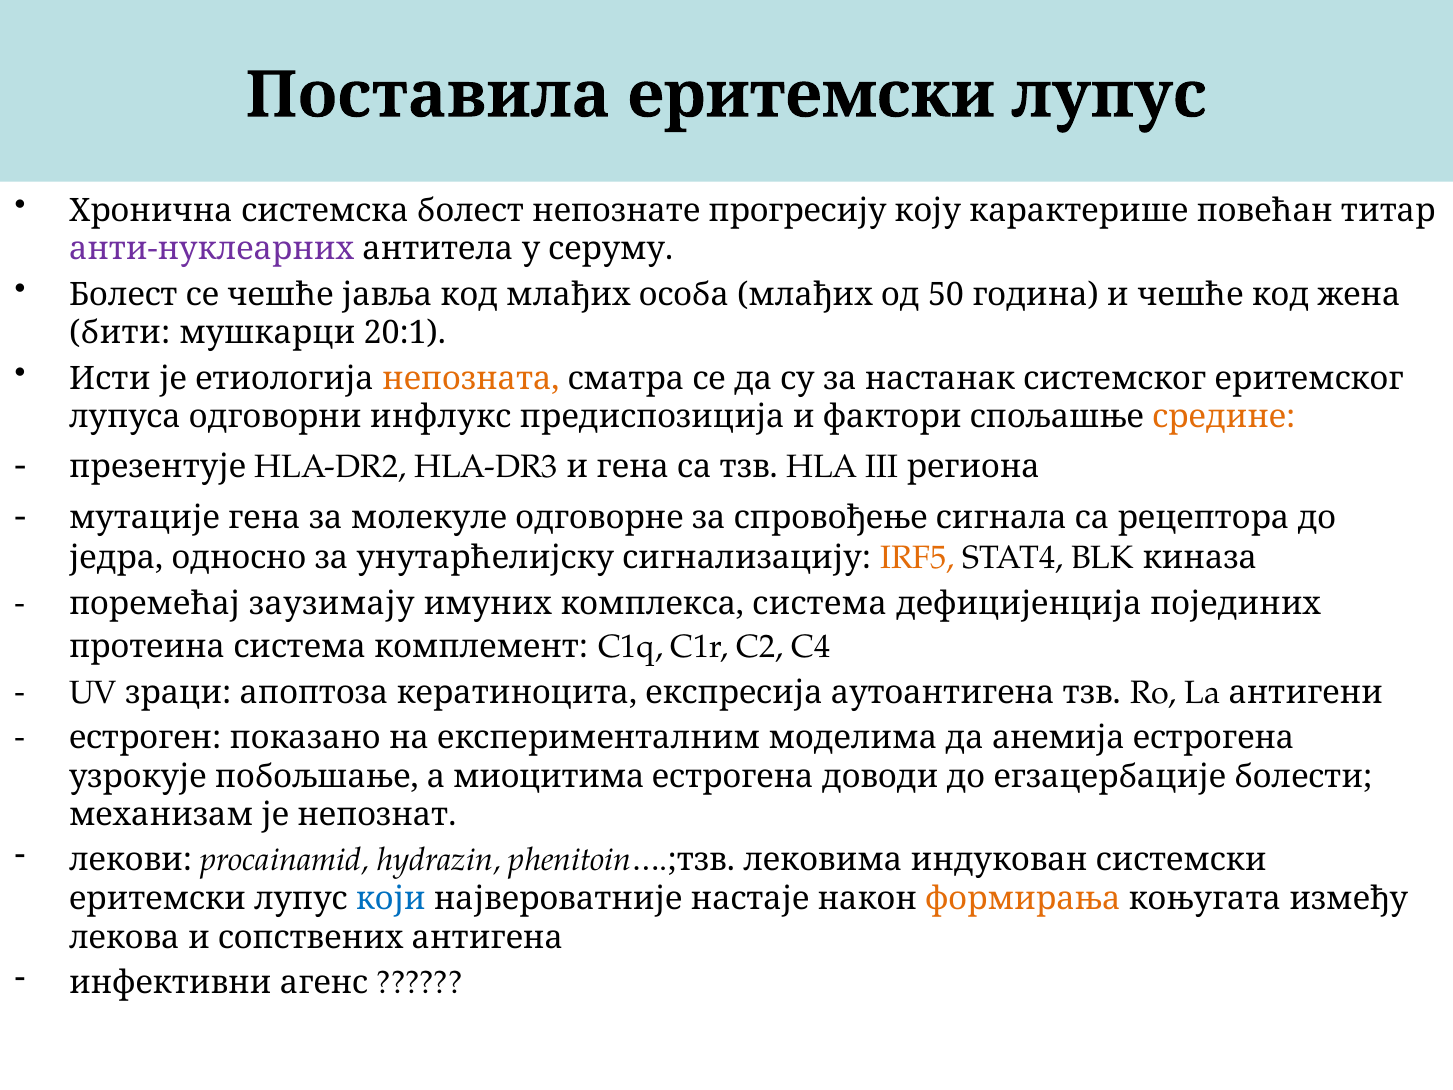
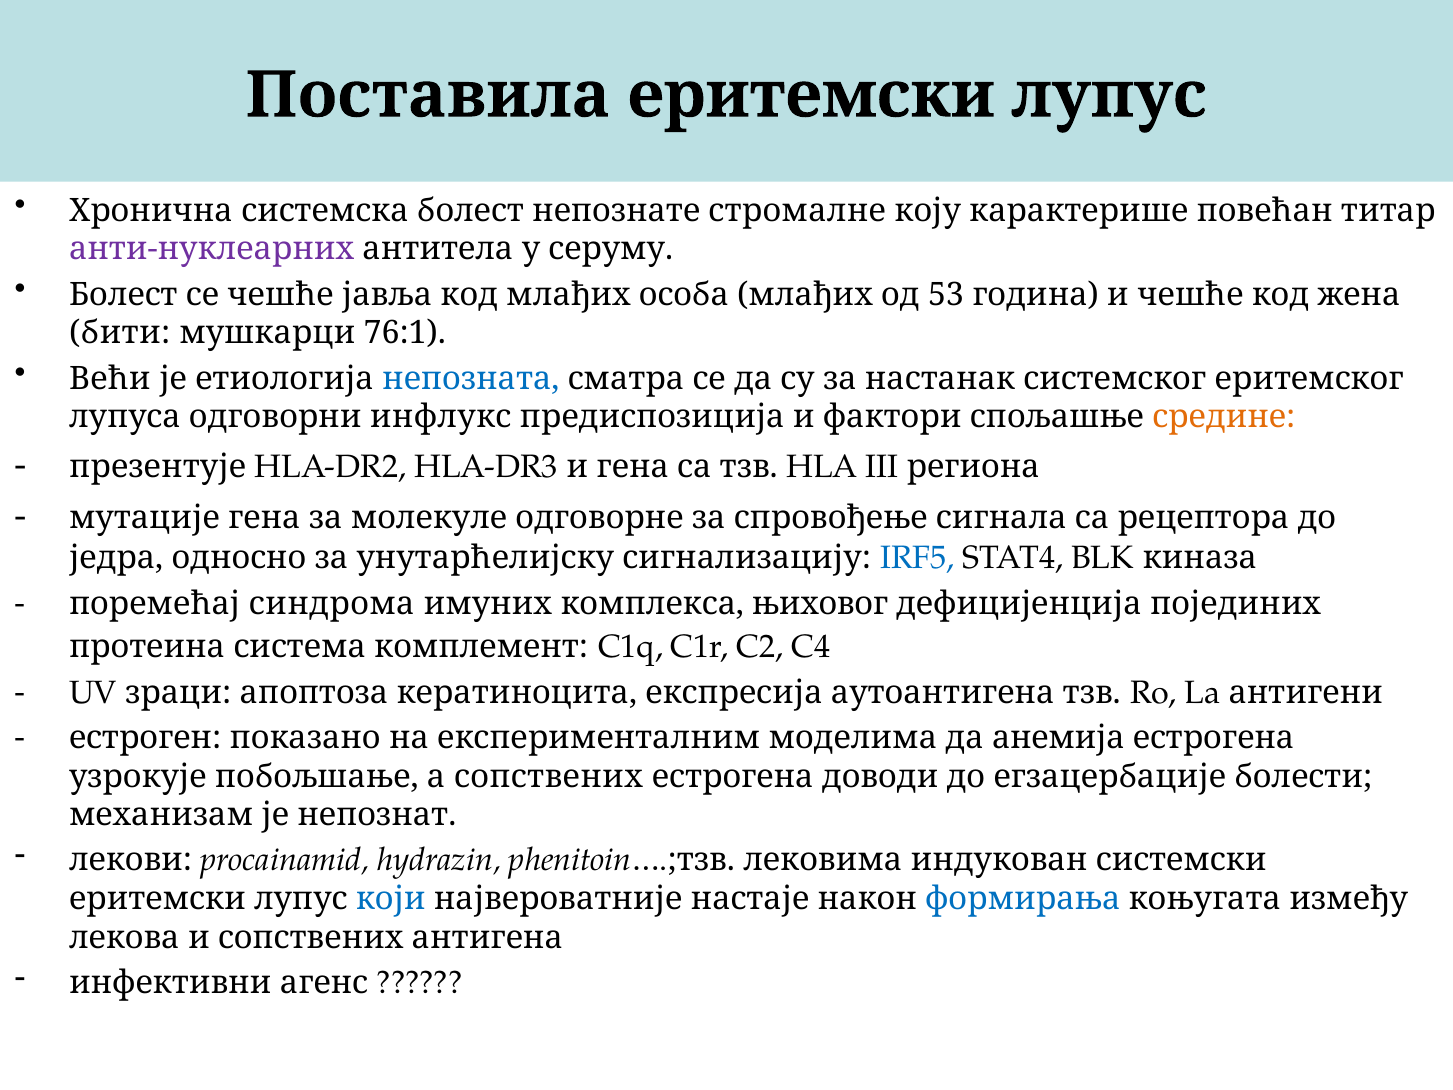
прогресију: прогресију -> стромалне (797, 211)
50: 50 -> 53 (946, 294)
20:1: 20:1 -> 76:1 (405, 333)
Исти: Исти -> Већи (110, 378)
непозната colour: orange -> blue (471, 378)
IRF5 colour: orange -> blue (918, 558)
заузимају: заузимају -> синдрома (332, 604)
комплекса система: система -> њиховог (820, 604)
а миоцитима: миоцитима -> сопствених (549, 776)
формирања colour: orange -> blue (1023, 899)
